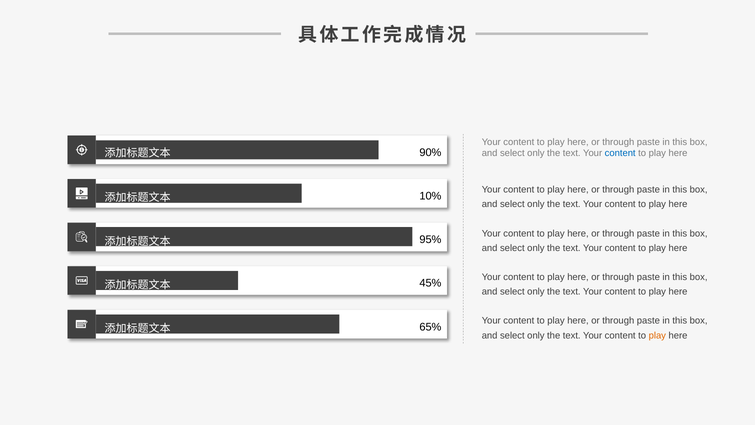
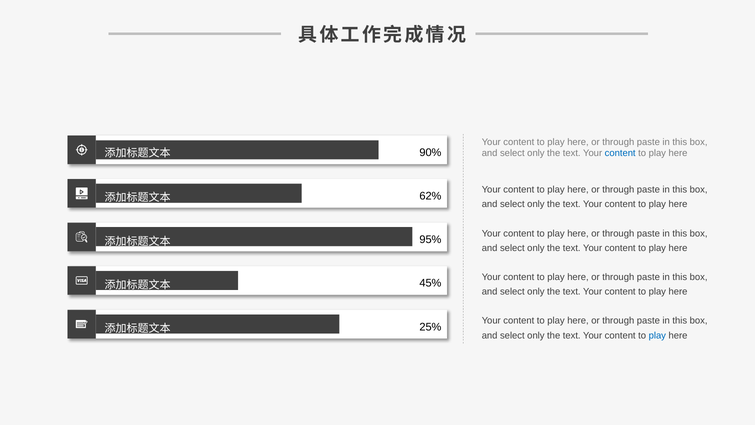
10%: 10% -> 62% (430, 196)
65%: 65% -> 25% (430, 327)
play colour: orange -> blue (657, 335)
